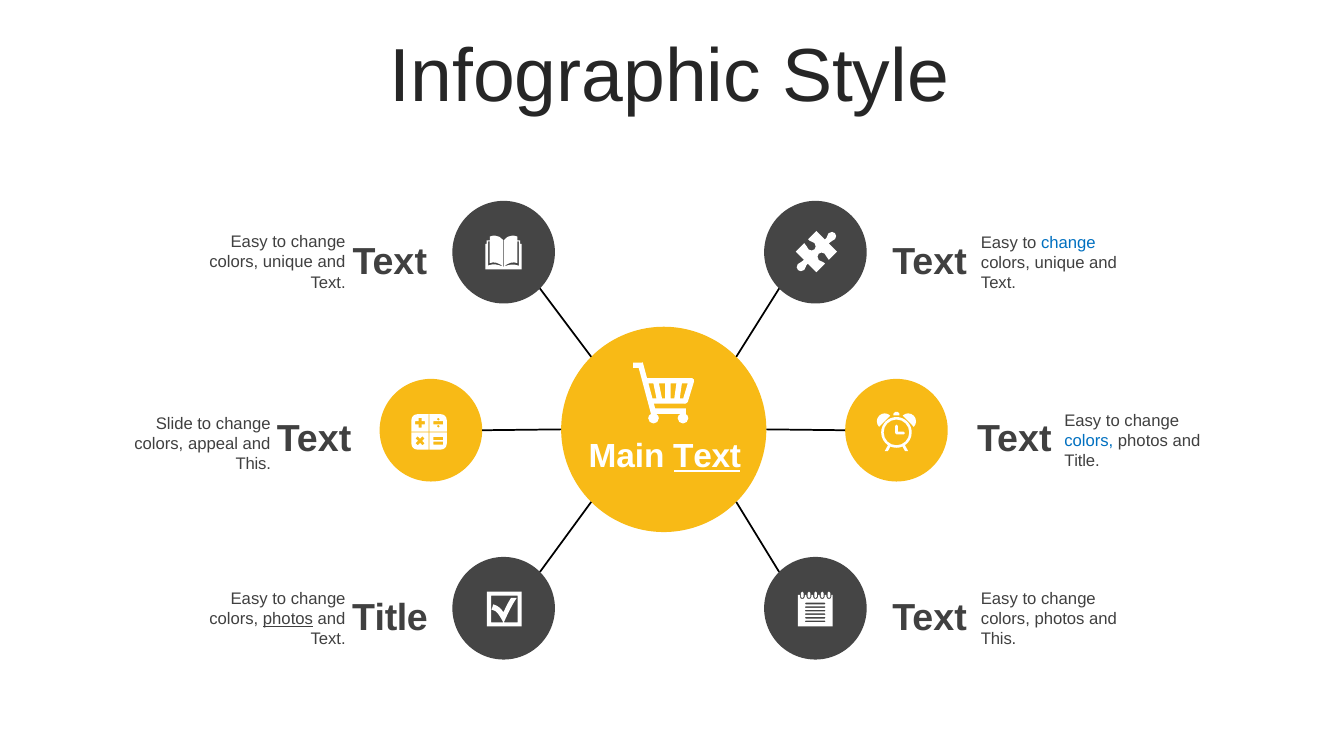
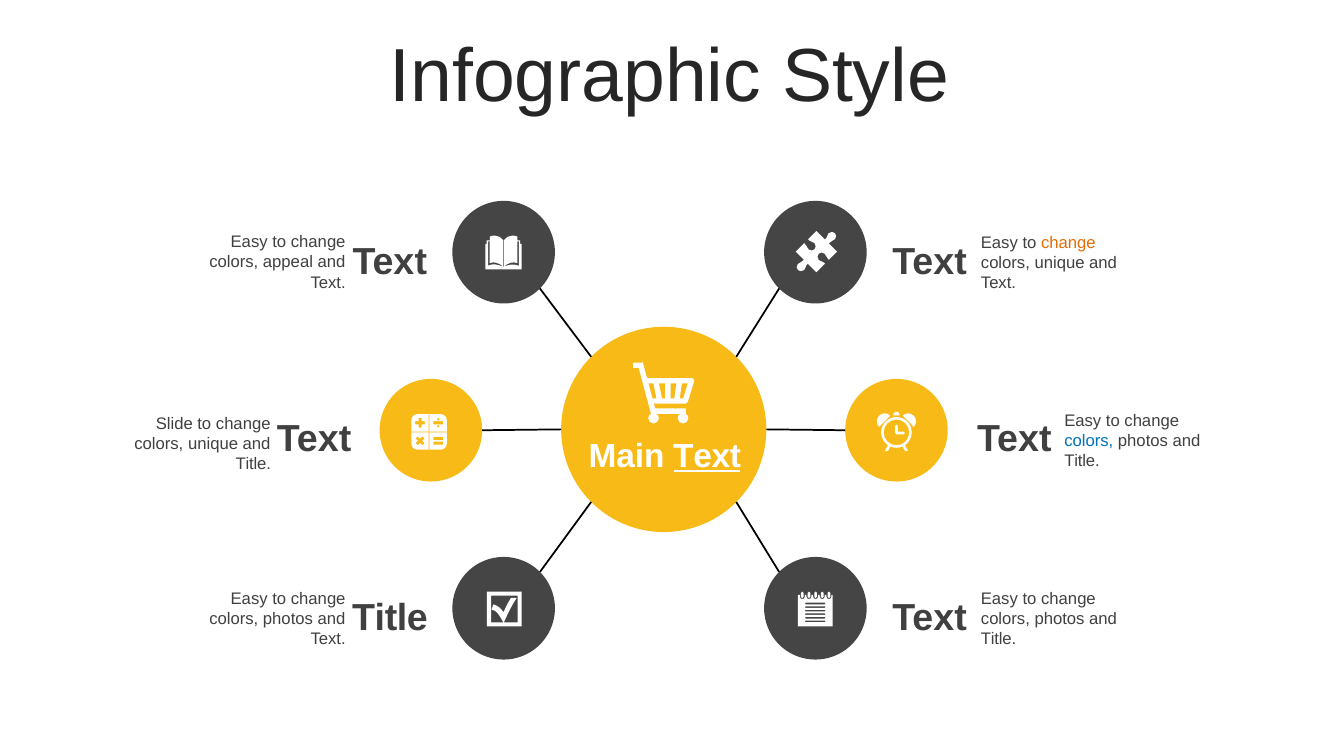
change colour: blue -> orange (1068, 243)
unique: unique -> appeal (288, 262)
appeal: appeal -> unique (213, 444)
This: This -> Title (253, 464)
photos underline: present -> none (288, 619)
This: This -> Title (999, 639)
